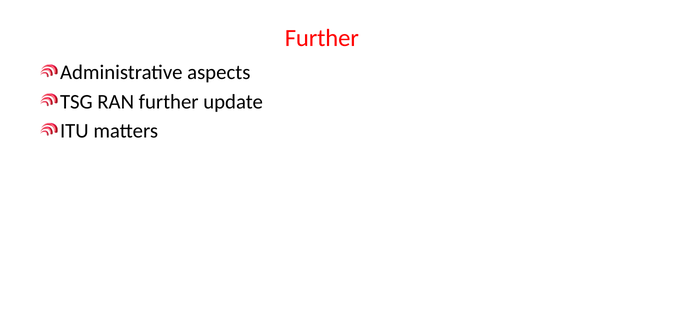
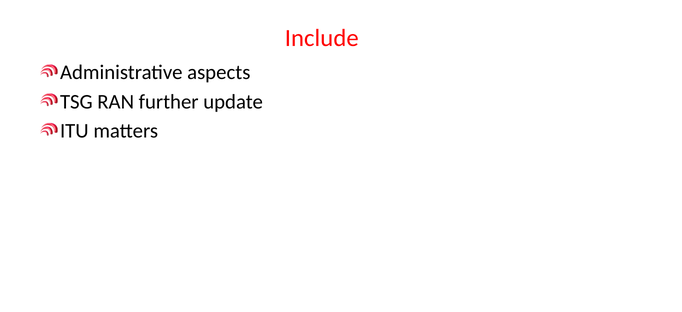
Further: Further -> Include (322, 38)
